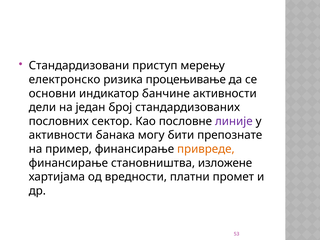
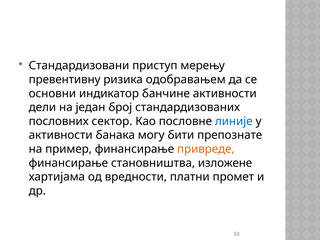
електронско: електронско -> превентивну (65, 80)
процењивање: процењивање -> одобравањем (186, 80)
линије colour: purple -> blue (234, 121)
